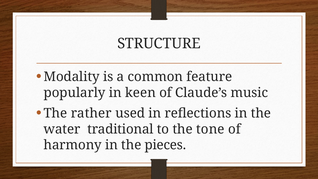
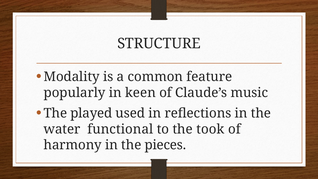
rather: rather -> played (91, 113)
traditional: traditional -> functional (120, 129)
tone: tone -> took (210, 129)
